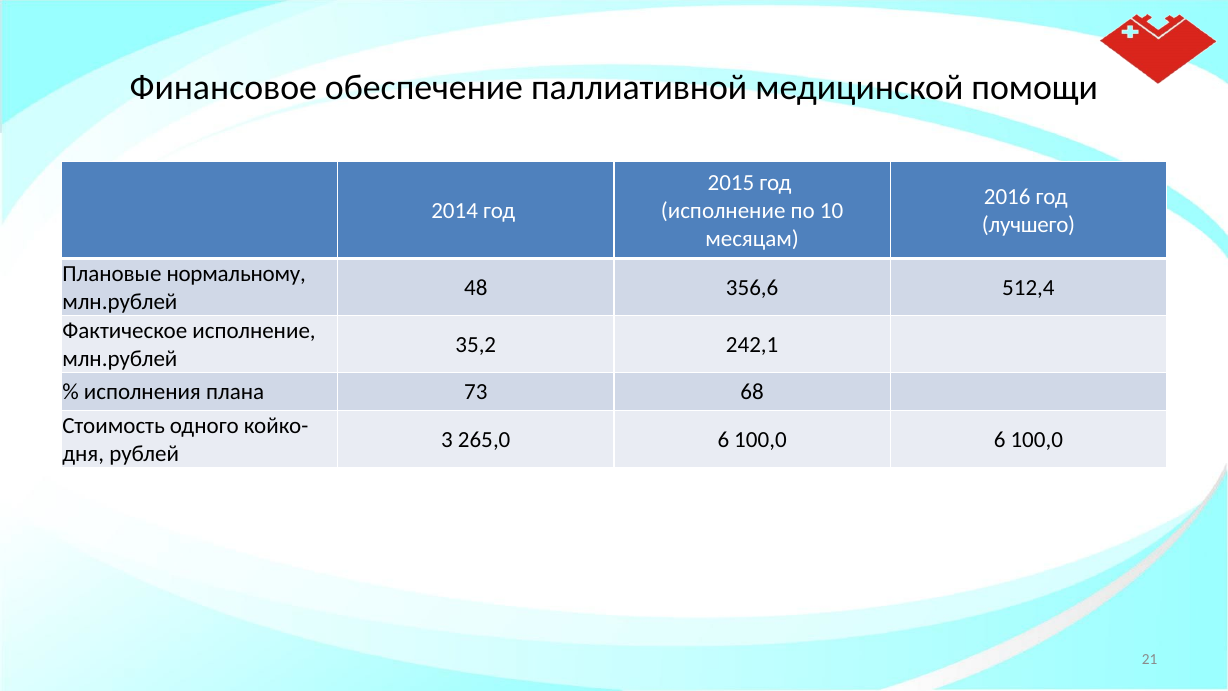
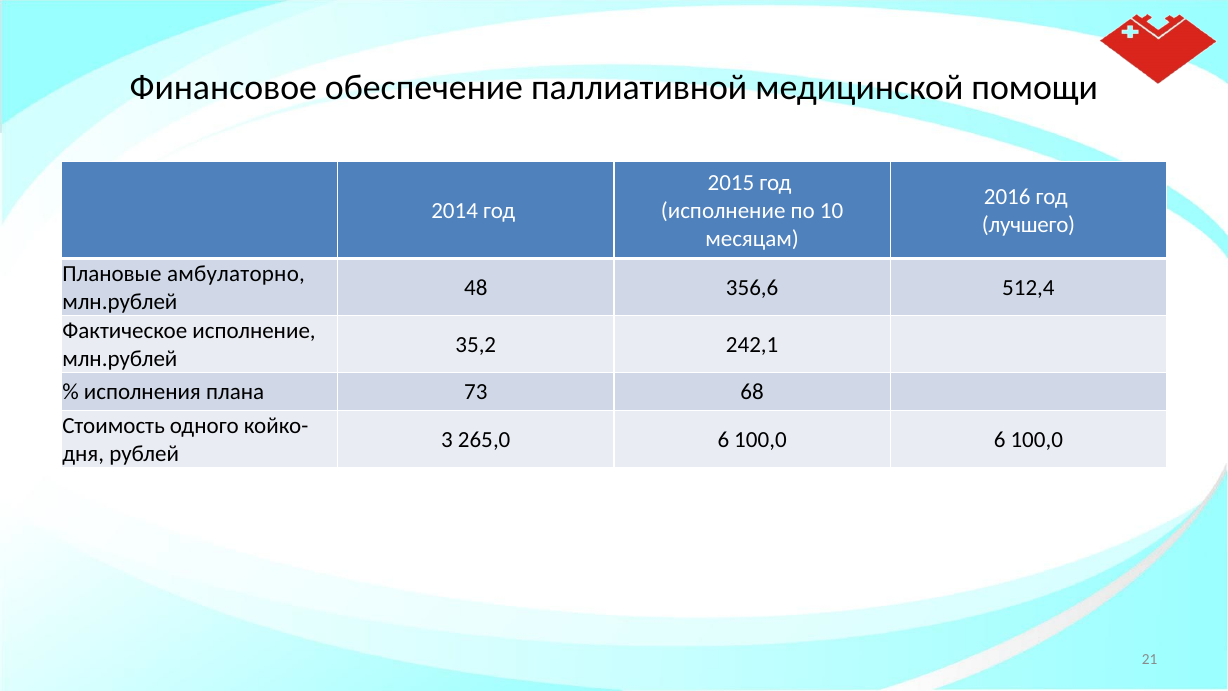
нормальному: нормальному -> амбулаторно (236, 274)
